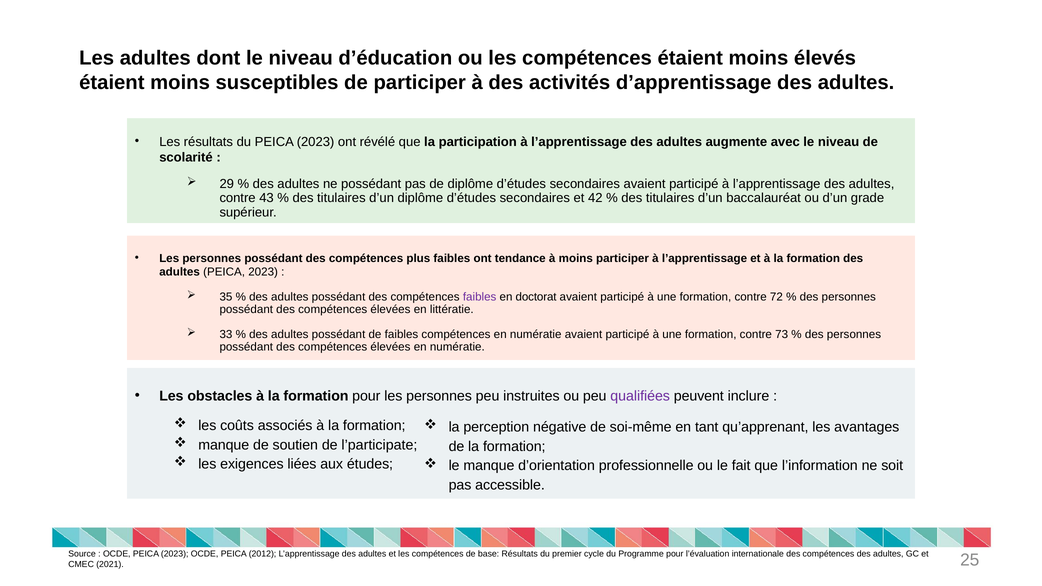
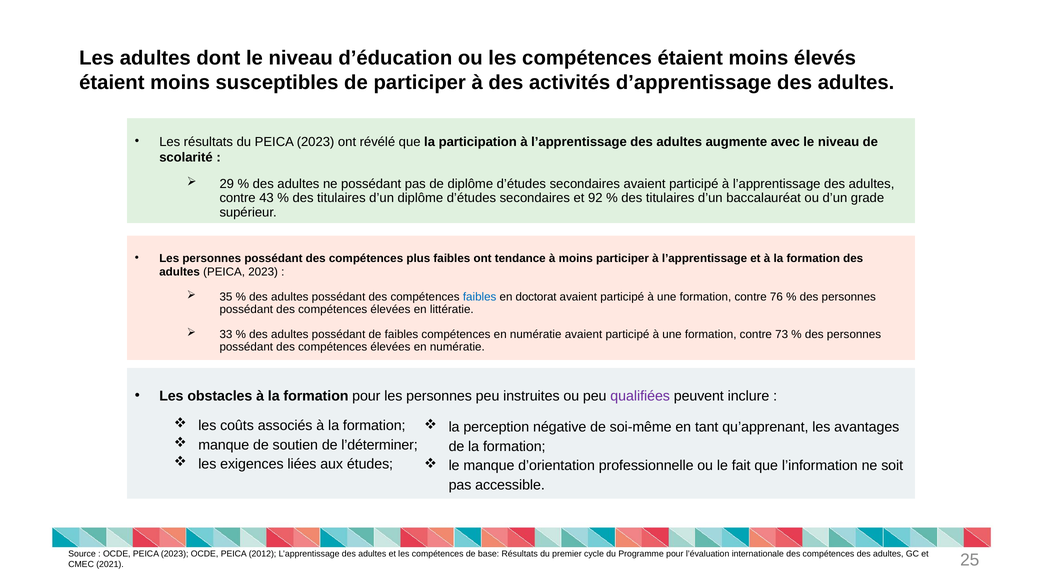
42: 42 -> 92 (595, 198)
faibles colour: purple -> blue (480, 297)
72: 72 -> 76 (776, 297)
l’participate: l’participate -> l’déterminer (380, 445)
